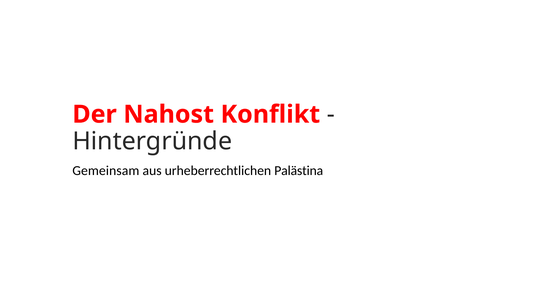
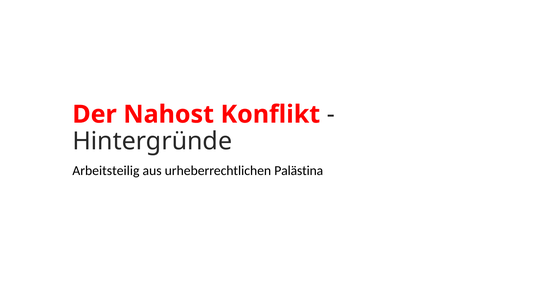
Gemeinsam: Gemeinsam -> Arbeitsteilig (106, 171)
